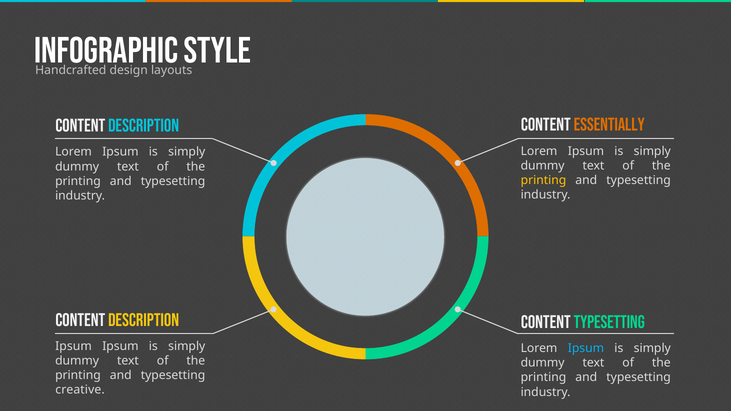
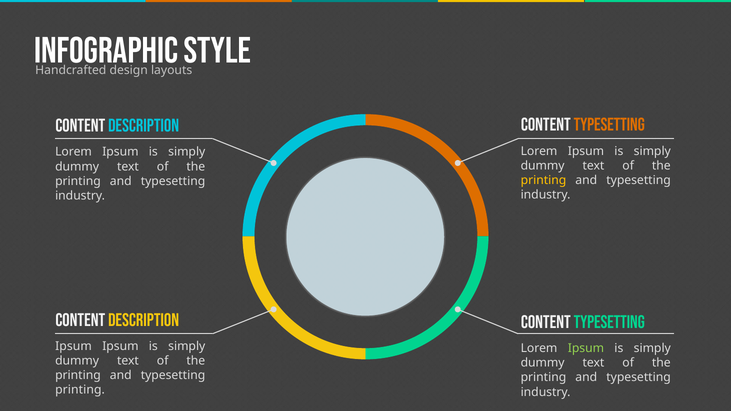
ESSENTIALLY: ESSENTIALLY -> TYPESETTING (609, 125)
Ipsum colour: light blue -> light green (586, 348)
creative: creative -> printing (80, 390)
